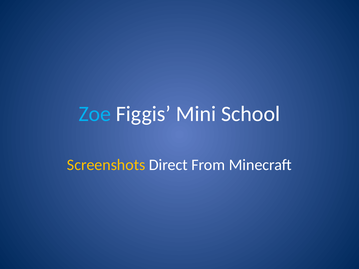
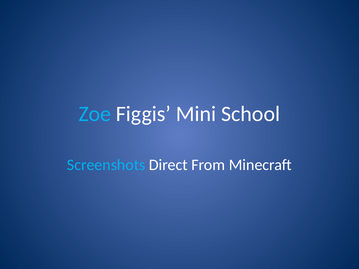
Screenshots colour: yellow -> light blue (106, 165)
